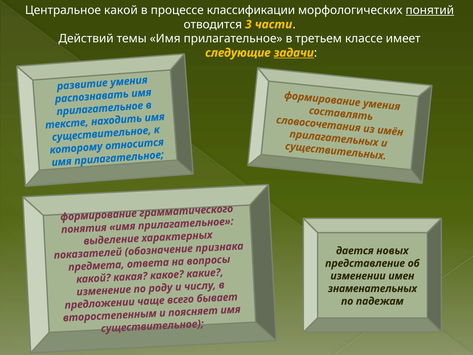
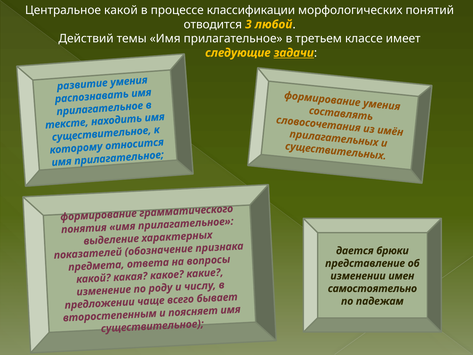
понятий underline: present -> none (430, 10)
части: части -> любой (274, 24)
новых: новых -> брюки (393, 251)
знаменательных: знаменательных -> самостоятельно (372, 288)
